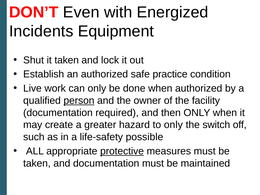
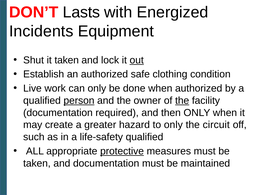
Even: Even -> Lasts (81, 12)
out underline: none -> present (137, 60)
practice: practice -> clothing (170, 74)
the underline: none -> present (182, 101)
switch: switch -> circuit (216, 125)
life-safety possible: possible -> qualified (145, 137)
